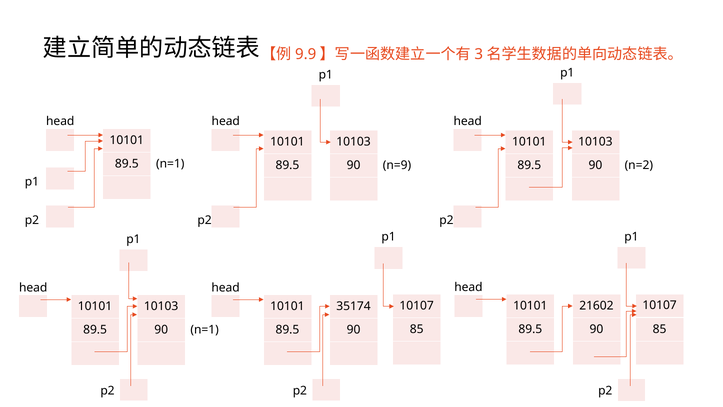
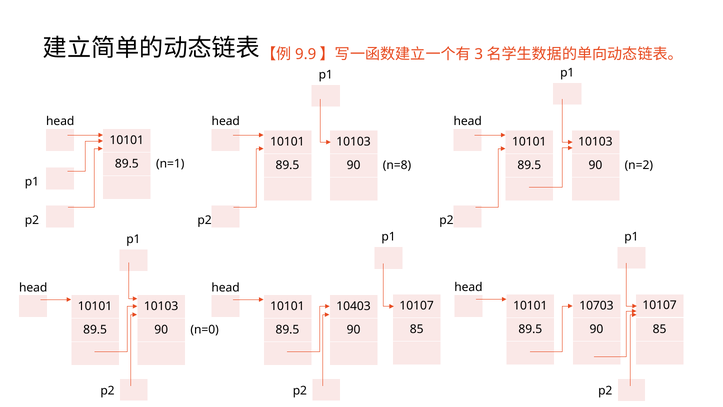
n=9: n=9 -> n=8 (397, 165)
21602: 21602 -> 10703 (596, 306)
35174: 35174 -> 10403 (354, 306)
90 n=1: n=1 -> n=0 (205, 329)
